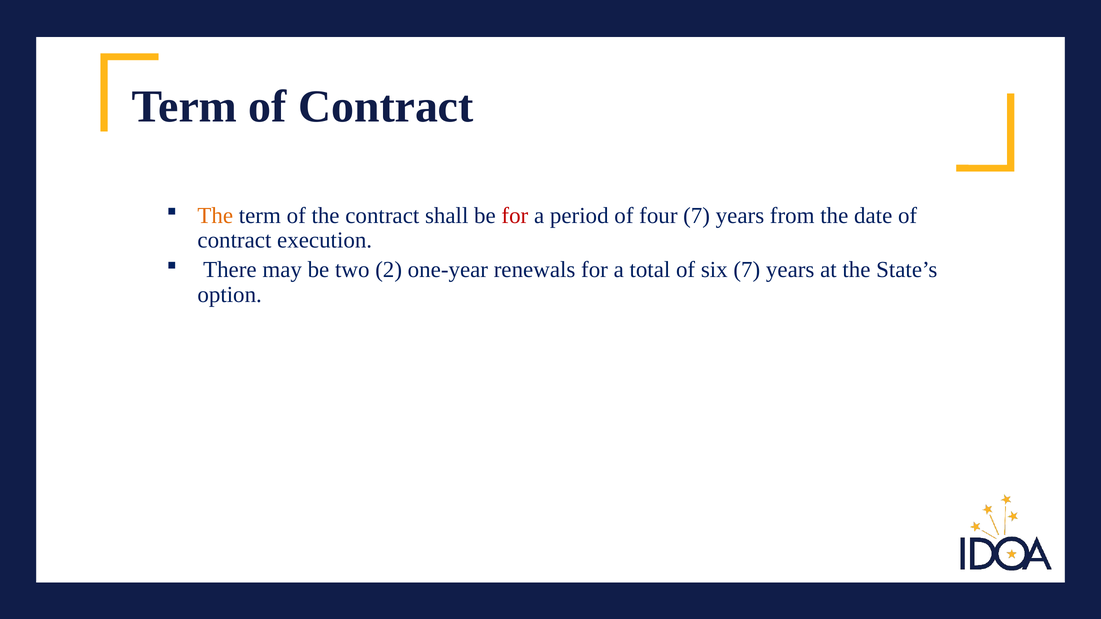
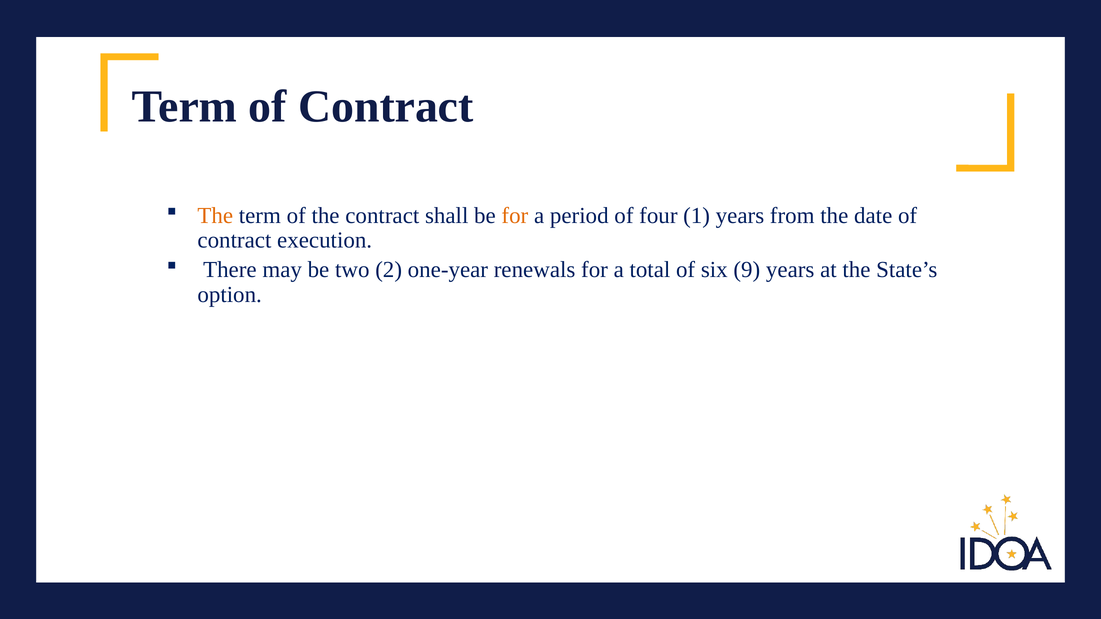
for colour: red -> orange (515, 216)
four 7: 7 -> 1 (697, 216)
six 7: 7 -> 9 (747, 270)
